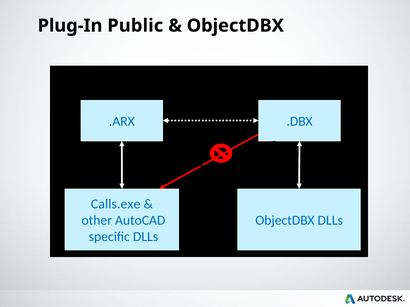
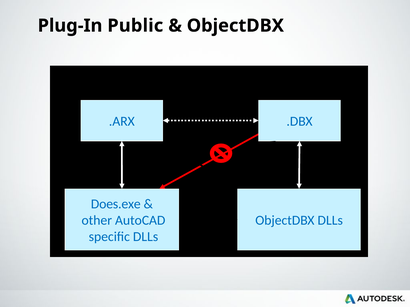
Calls.exe: Calls.exe -> Does.exe (116, 204)
